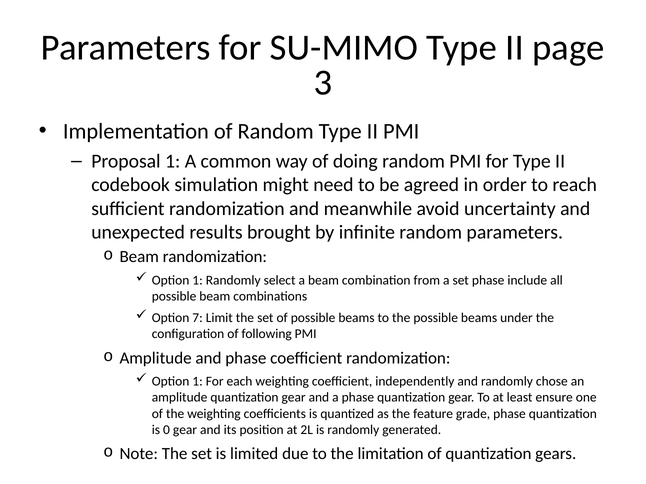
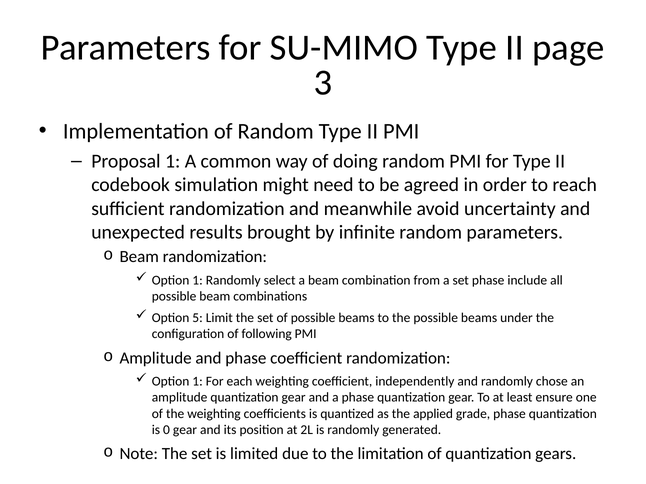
7: 7 -> 5 (198, 318)
feature: feature -> applied (433, 414)
